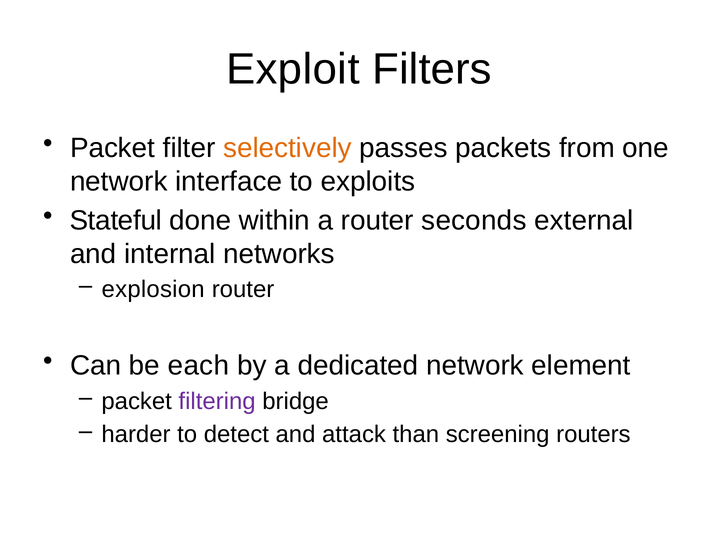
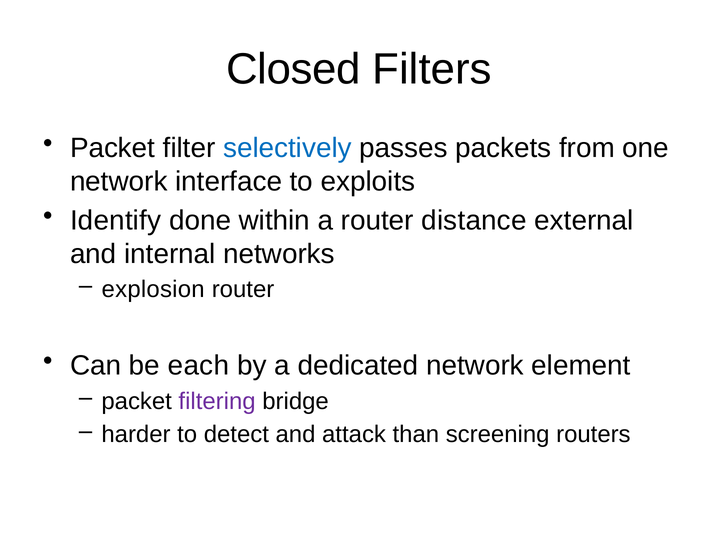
Exploit: Exploit -> Closed (293, 70)
selectively colour: orange -> blue (287, 148)
Stateful: Stateful -> Identify (116, 221)
seconds: seconds -> distance (474, 221)
